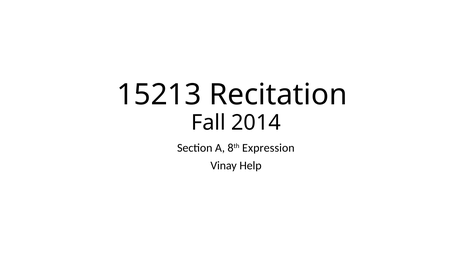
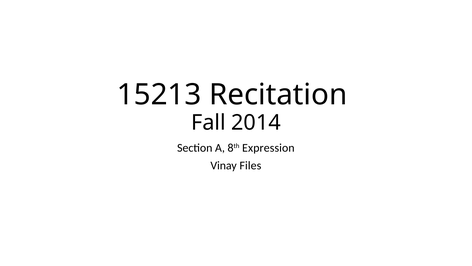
Help: Help -> Files (250, 165)
